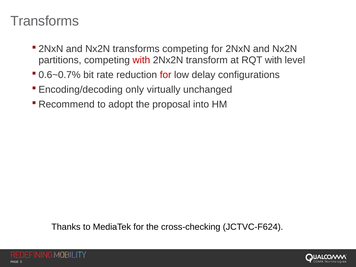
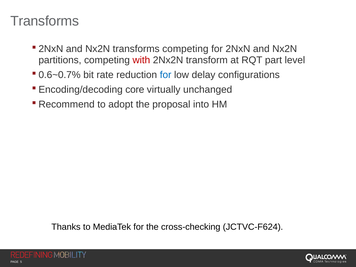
RQT with: with -> part (273, 60)
for colour: red -> blue (166, 75)
only: only -> core (135, 90)
